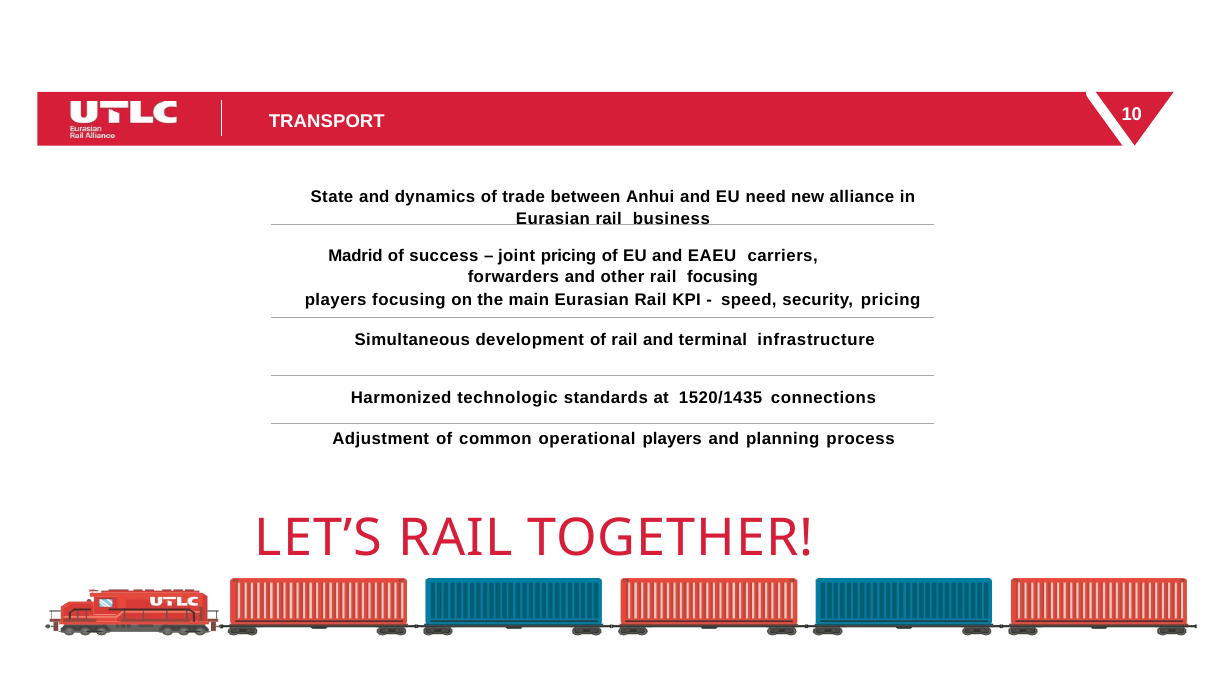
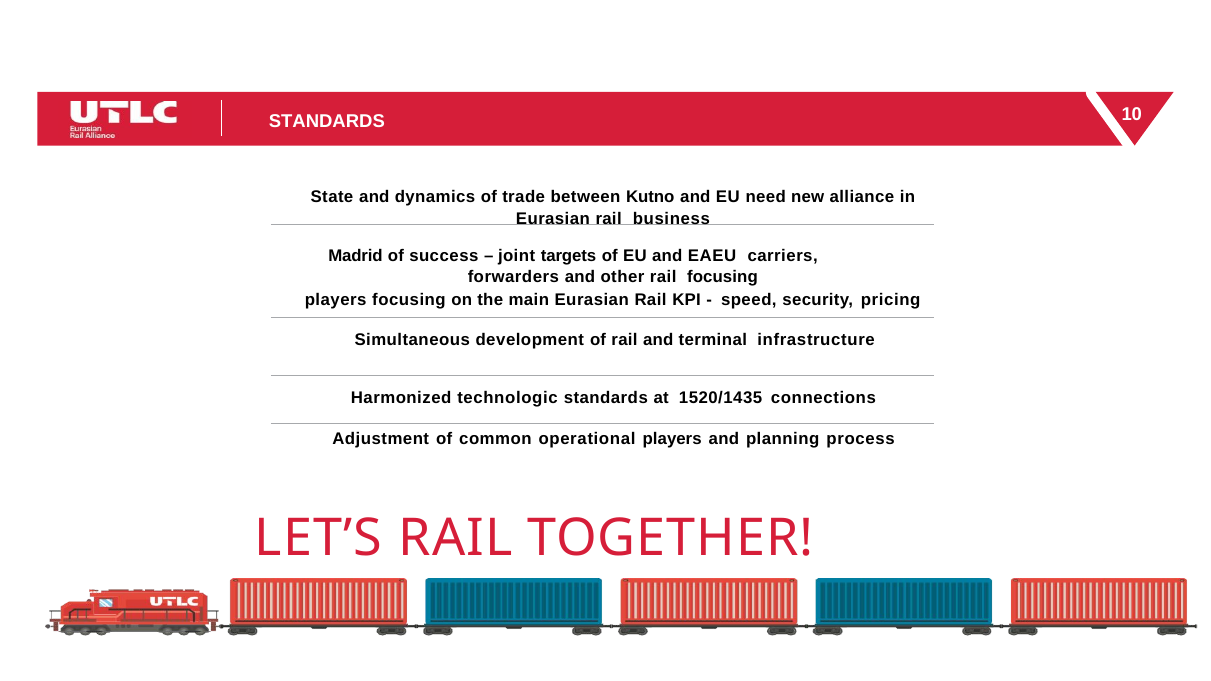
TRANSPORT: TRANSPORT -> STANDARDS (327, 121)
Anhui: Anhui -> Kutno (650, 197)
joint pricing: pricing -> targets (569, 257)
